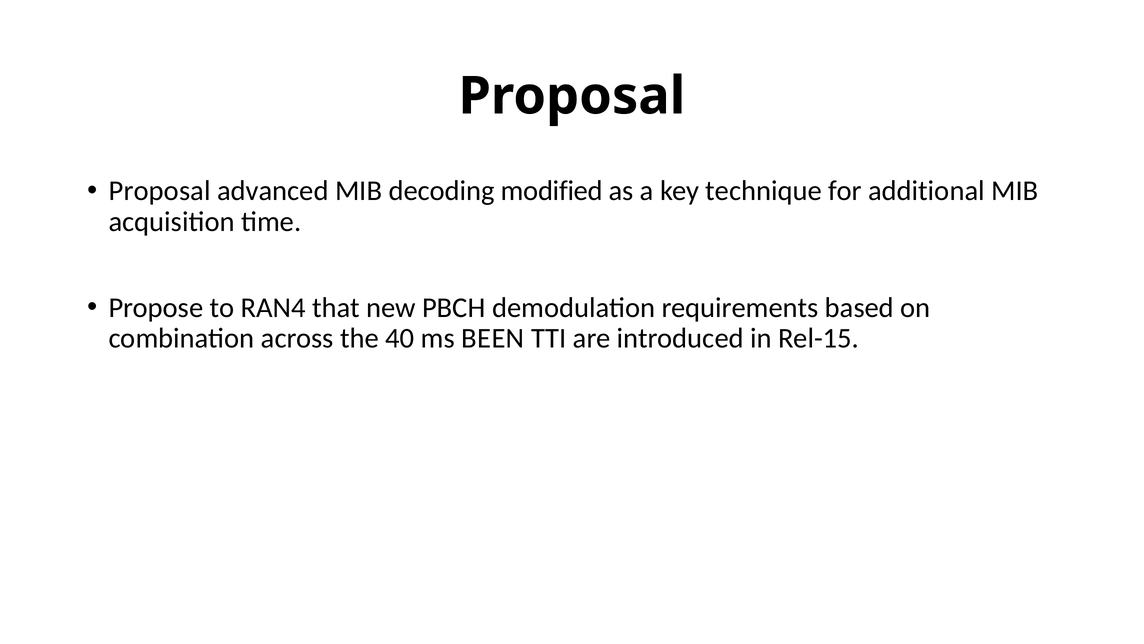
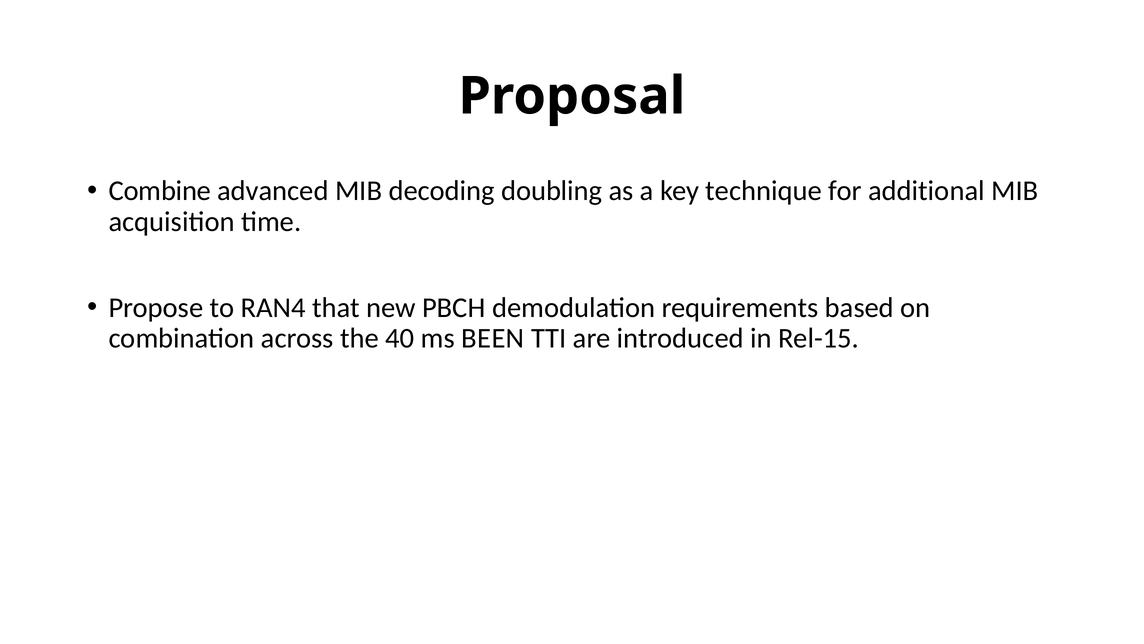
Proposal: Proposal -> Combine (160, 191)
modified: modified -> doubling (552, 191)
